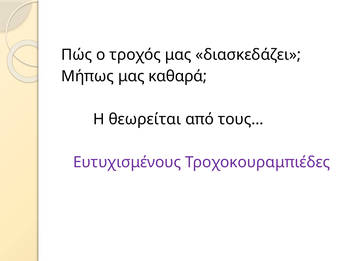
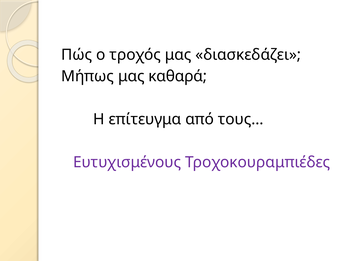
θεωρείται: θεωρείται -> επίτευγμα (145, 119)
